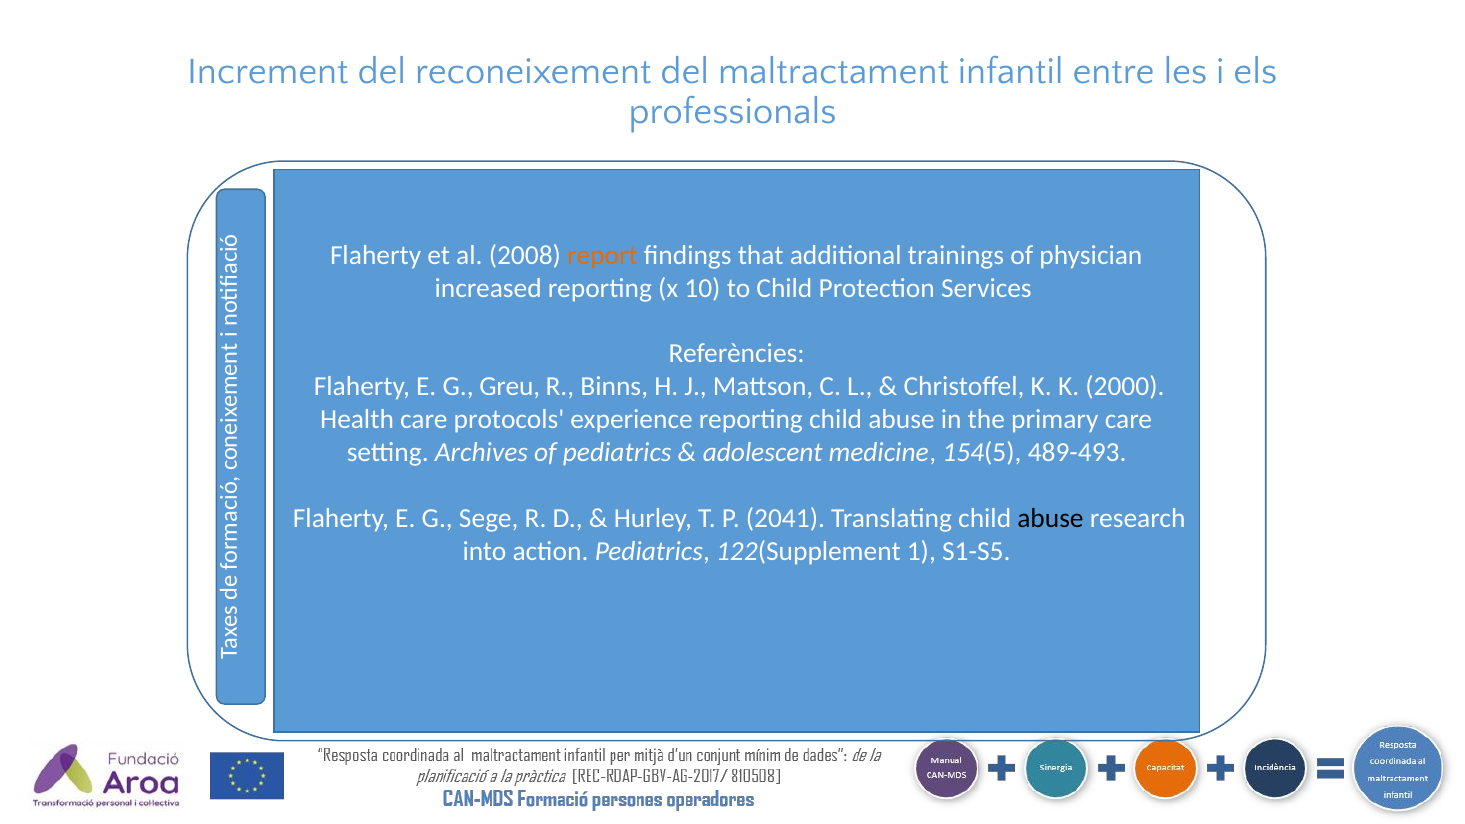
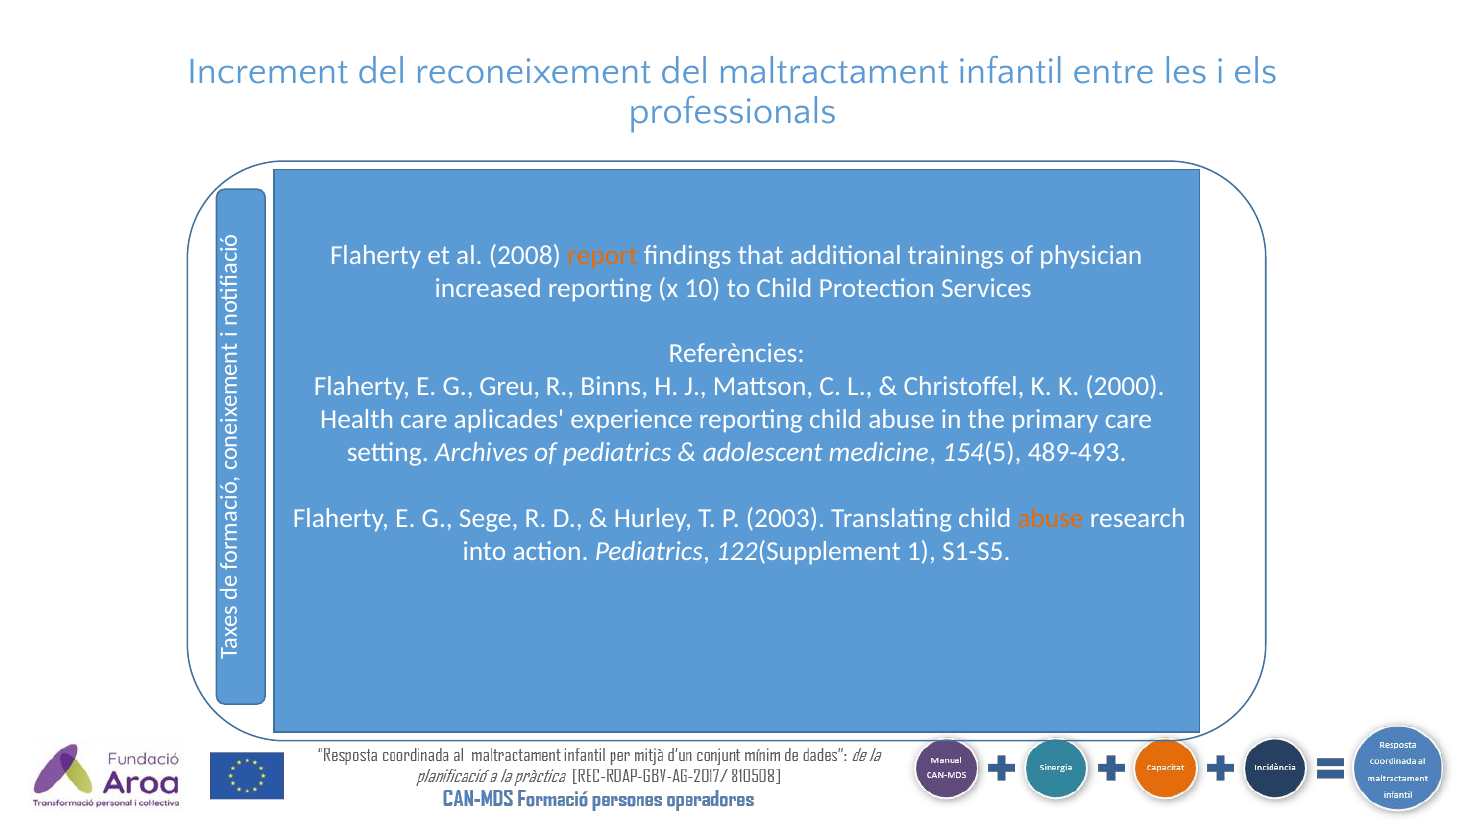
protocols: protocols -> aplicades (509, 420)
2041: 2041 -> 2003 (785, 519)
abuse colour: black -> orange (1050, 519)
